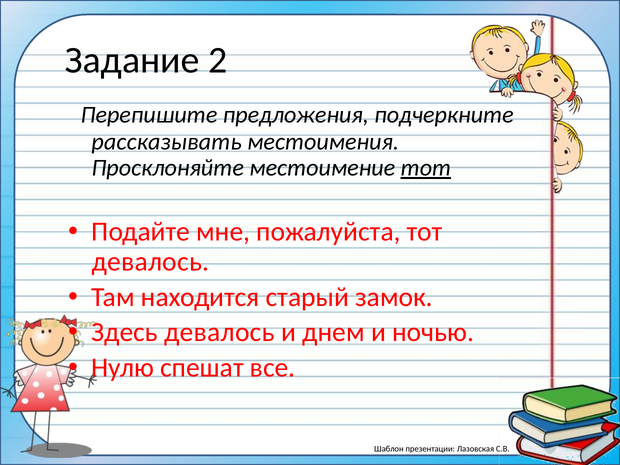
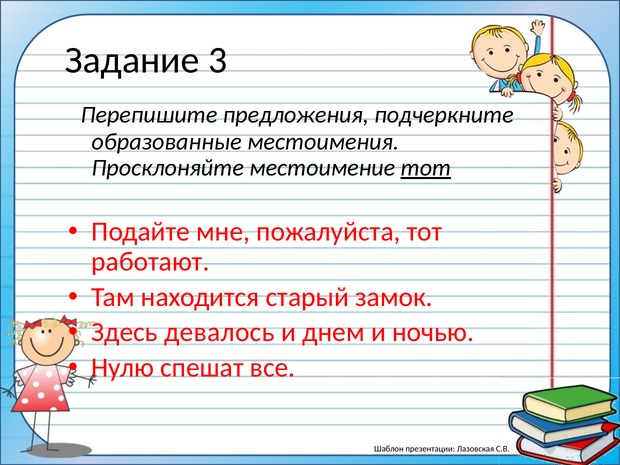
2: 2 -> 3 (218, 60)
рассказывать: рассказывать -> образованные (167, 142)
девалось: девалось -> работают (151, 262)
